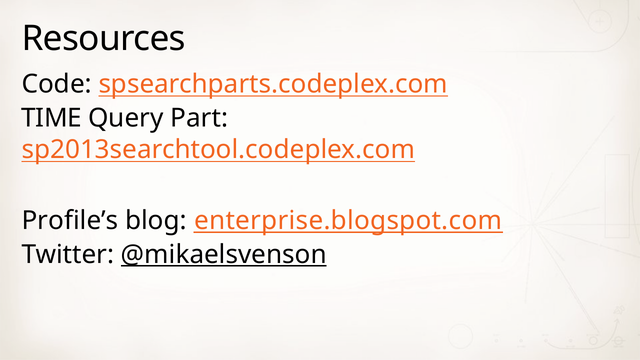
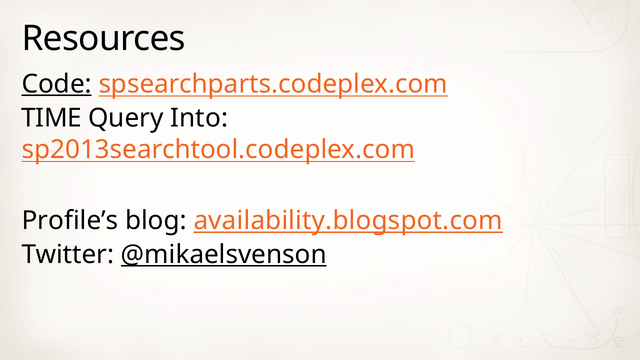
Code underline: none -> present (57, 84)
Part: Part -> Into (199, 118)
enterprise.blogspot.com: enterprise.blogspot.com -> availability.blogspot.com (348, 220)
